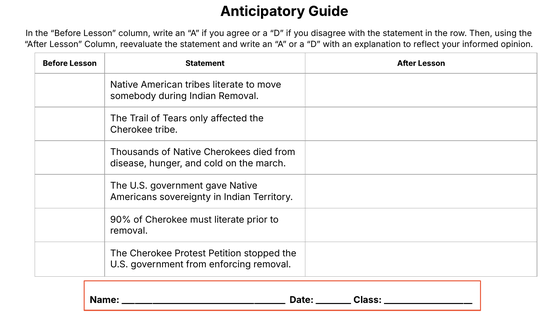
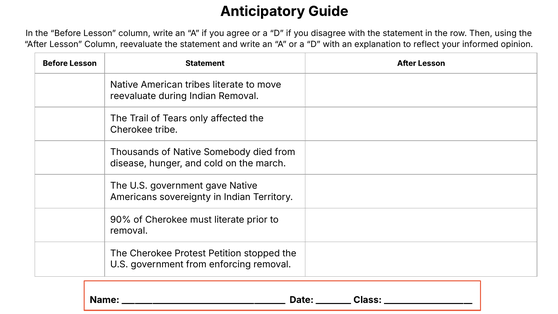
somebody: somebody -> reevaluate (133, 96)
Cherokees: Cherokees -> Somebody (227, 152)
